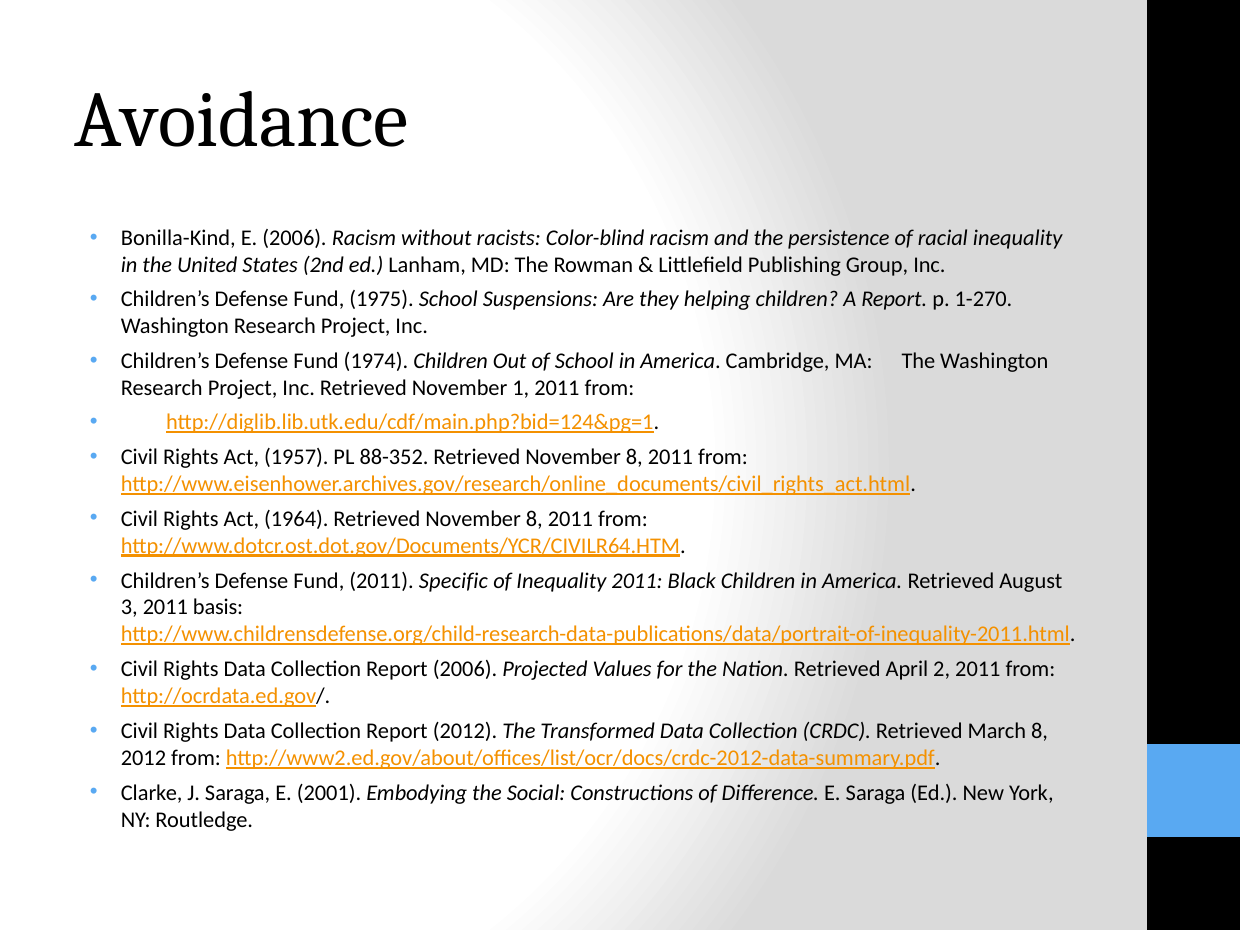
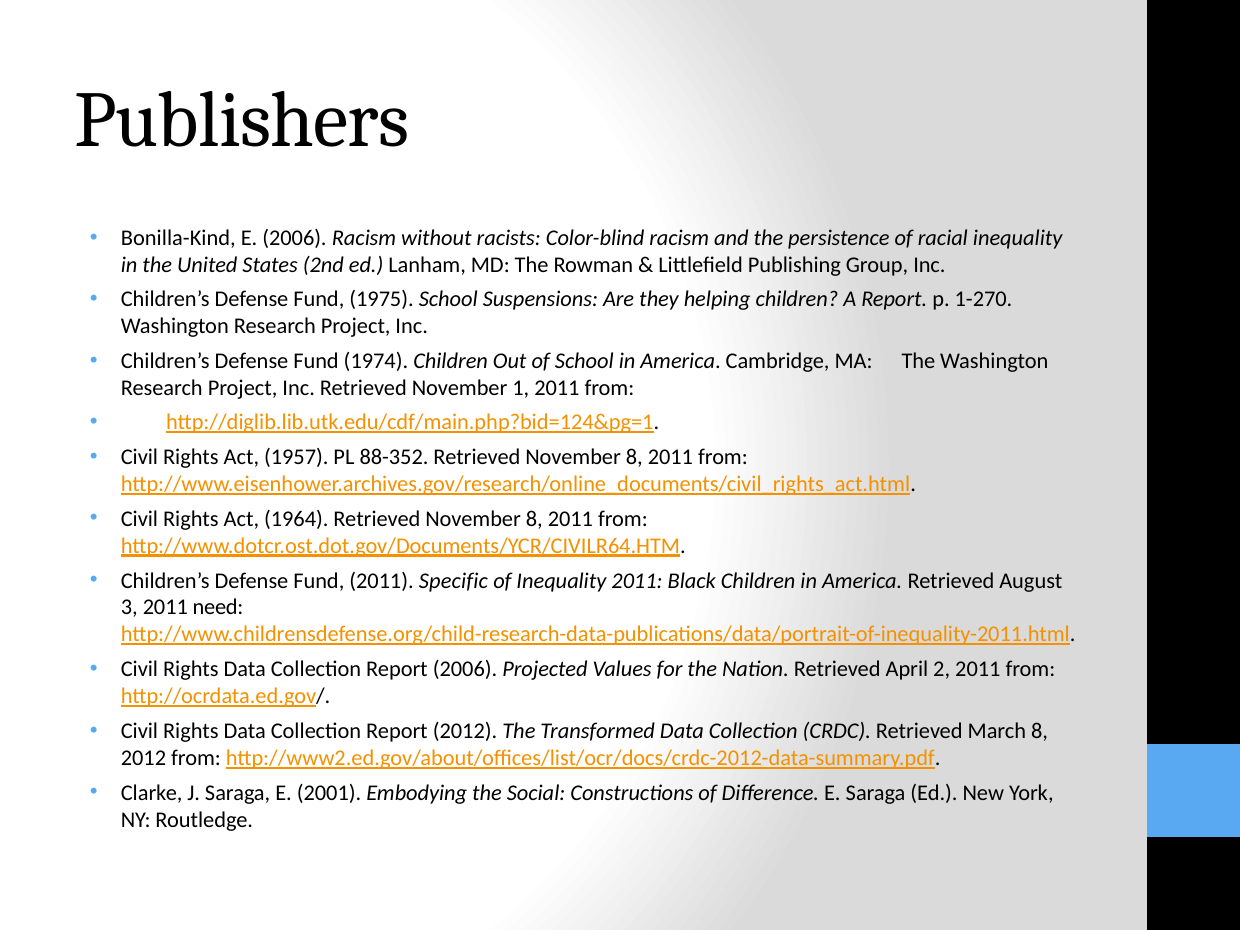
Avoidance: Avoidance -> Publishers (242, 120)
basis: basis -> need (218, 608)
